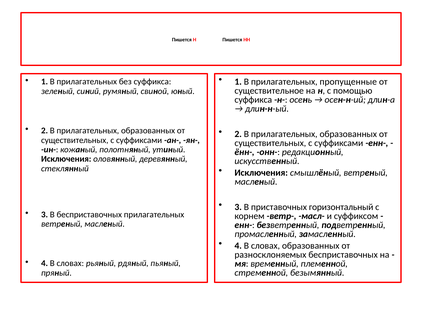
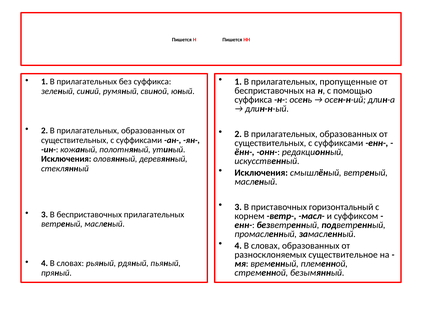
существительное: существительное -> бесприставочных (269, 91)
разносклоняемых бесприставочных: бесприставочных -> существительное (343, 255)
